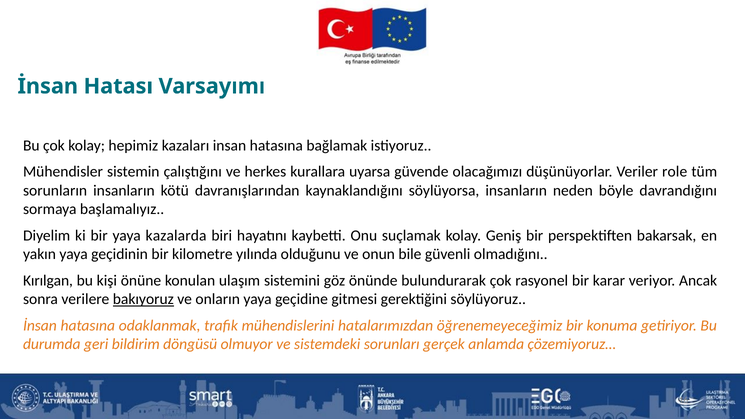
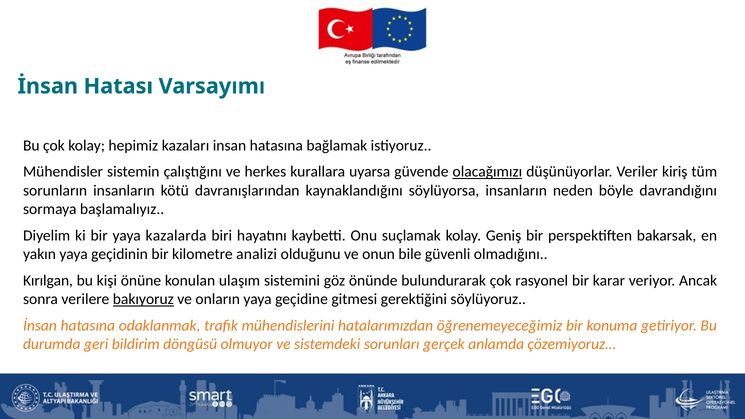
olacağımızı underline: none -> present (487, 172)
role: role -> kiriş (675, 172)
yılında: yılında -> analizi (257, 254)
